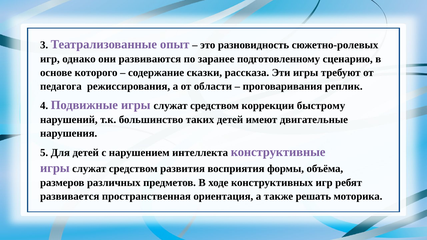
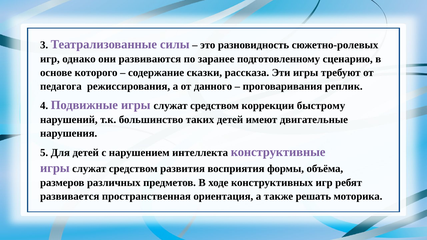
опыт: опыт -> силы (175, 44)
области: области -> данного (213, 86)
